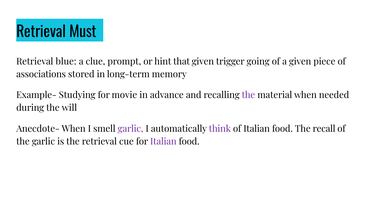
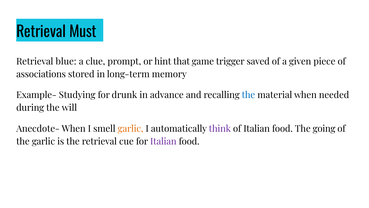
that given: given -> game (203, 61)
going: going -> saved (258, 61)
movie: movie -> drunk (124, 95)
the colour: purple -> blue (248, 95)
garlic colour: purple -> orange (131, 129)
recall: recall -> going (324, 129)
